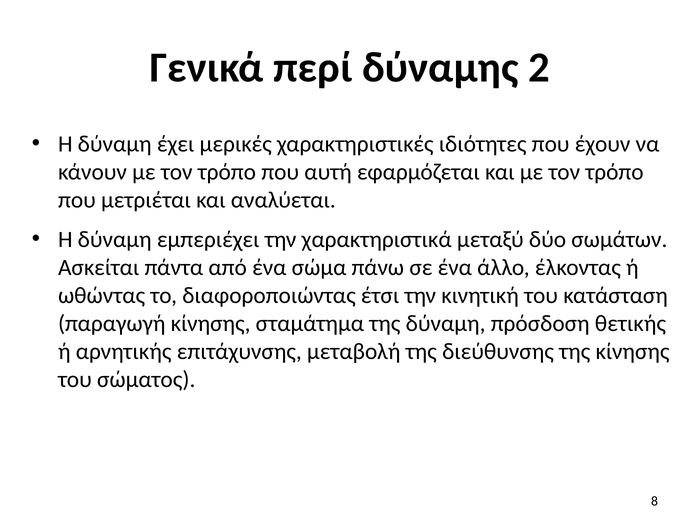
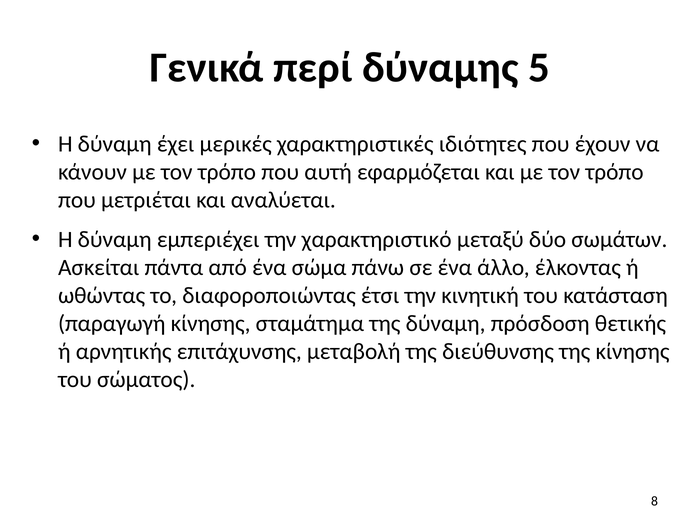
2: 2 -> 5 (539, 68)
χαρακτηριστικά: χαρακτηριστικά -> χαρακτηριστικό (377, 239)
